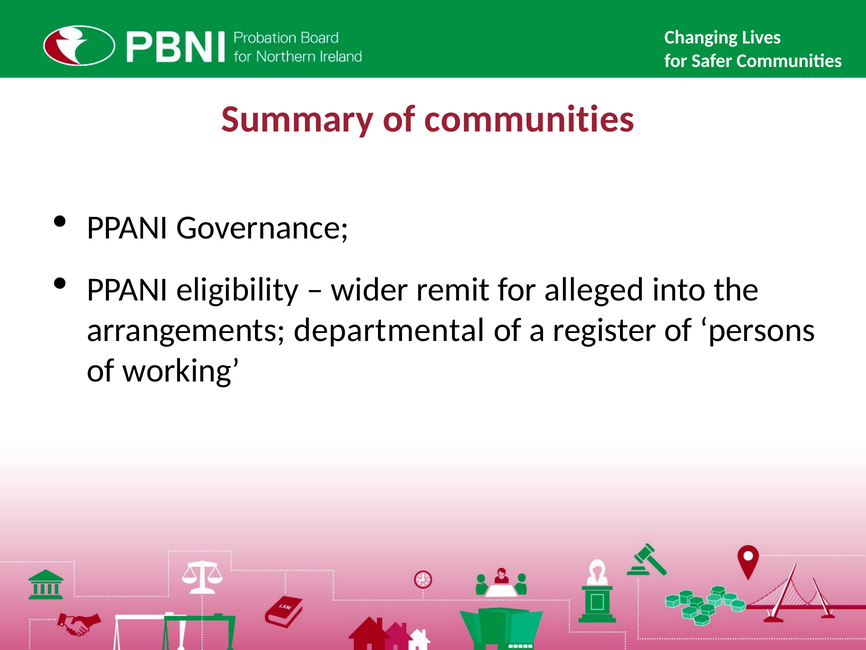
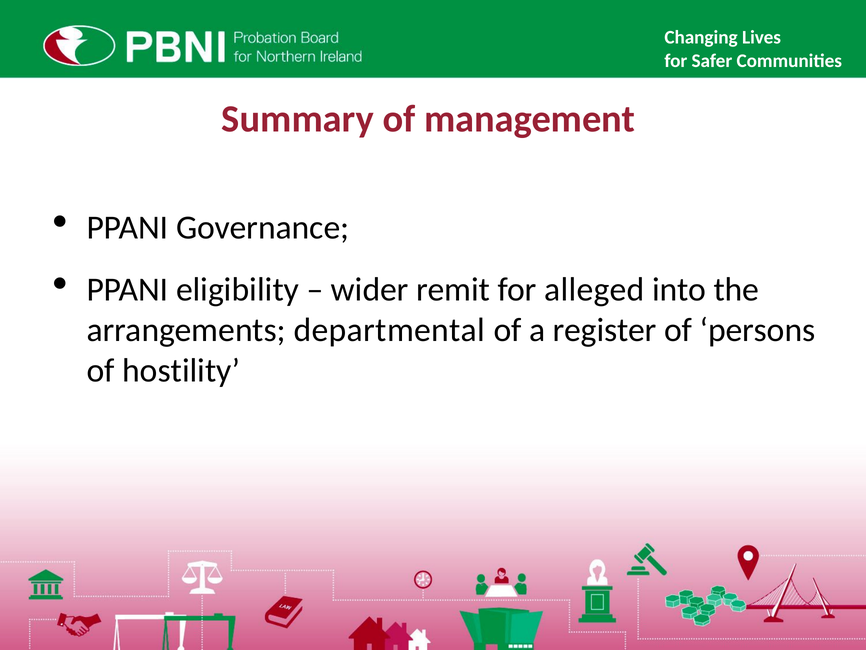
of communities: communities -> management (530, 119)
working: working -> hostility (181, 370)
